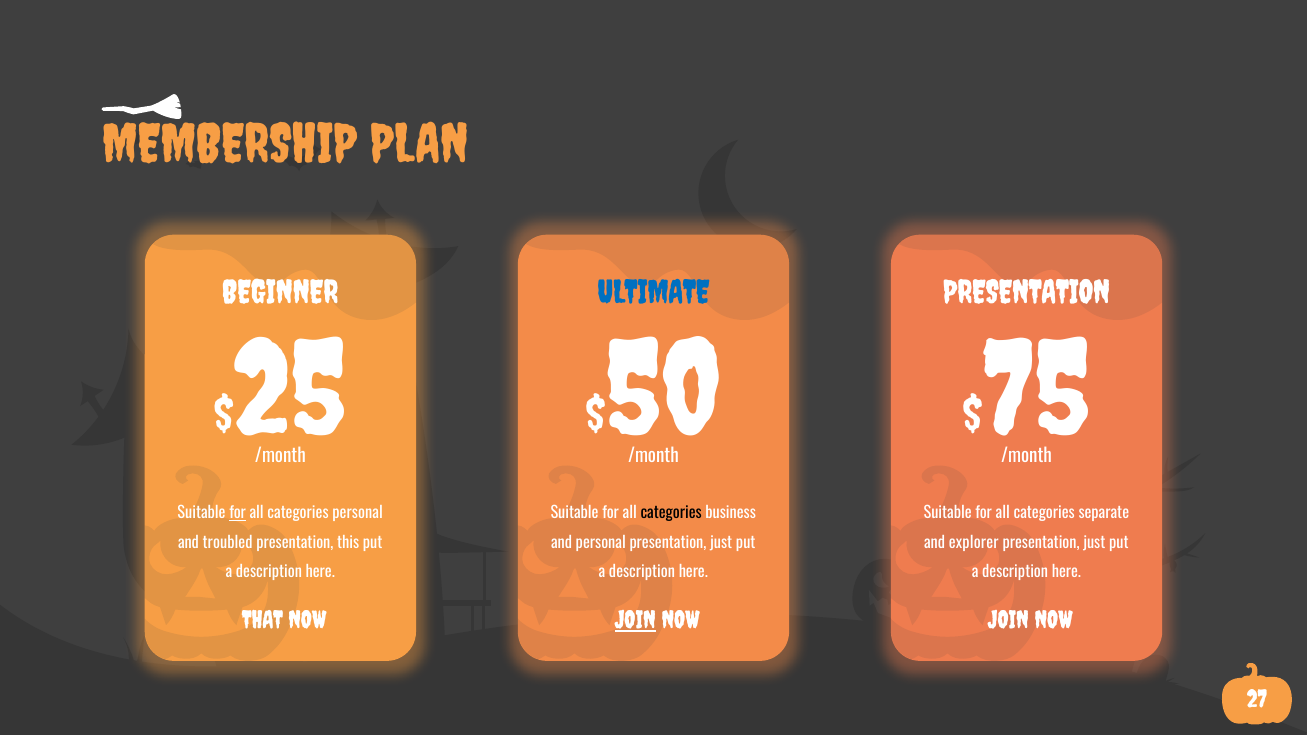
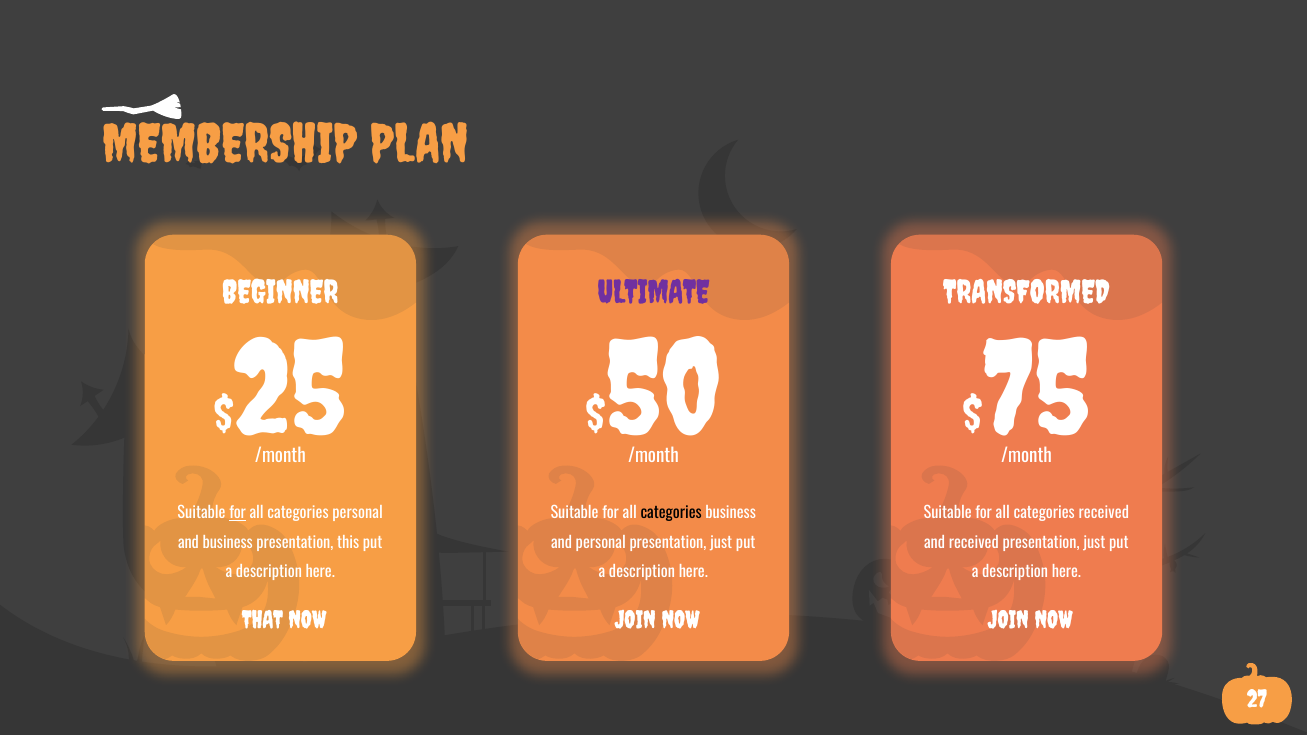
ULTIMATE colour: blue -> purple (654, 293)
PRESENTATION: PRESENTATION -> TRANSFORMED (1026, 293)
categories separate: separate -> received (1104, 514)
and troubled: troubled -> business (228, 543)
and explorer: explorer -> received (974, 543)
JOIN underline: present -> none (636, 621)
